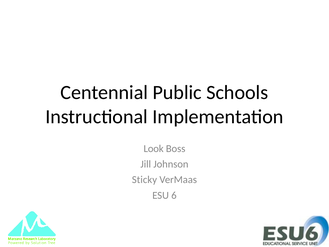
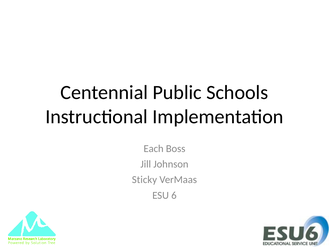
Look: Look -> Each (154, 149)
